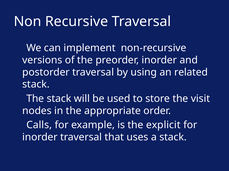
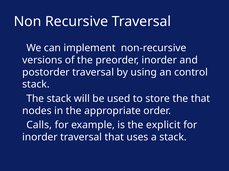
related: related -> control (191, 72)
the visit: visit -> that (200, 99)
